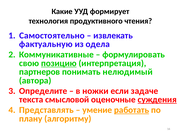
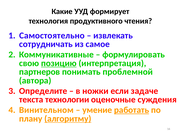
фактуальную: фактуальную -> сотрудничать (46, 44)
одела: одела -> самое (98, 44)
нелюдимый: нелюдимый -> проблемной (128, 72)
смысловой: смысловой -> технологии (67, 100)
суждения underline: present -> none (157, 100)
Представлять: Представлять -> Винительном (46, 111)
алгоритму underline: none -> present (68, 119)
